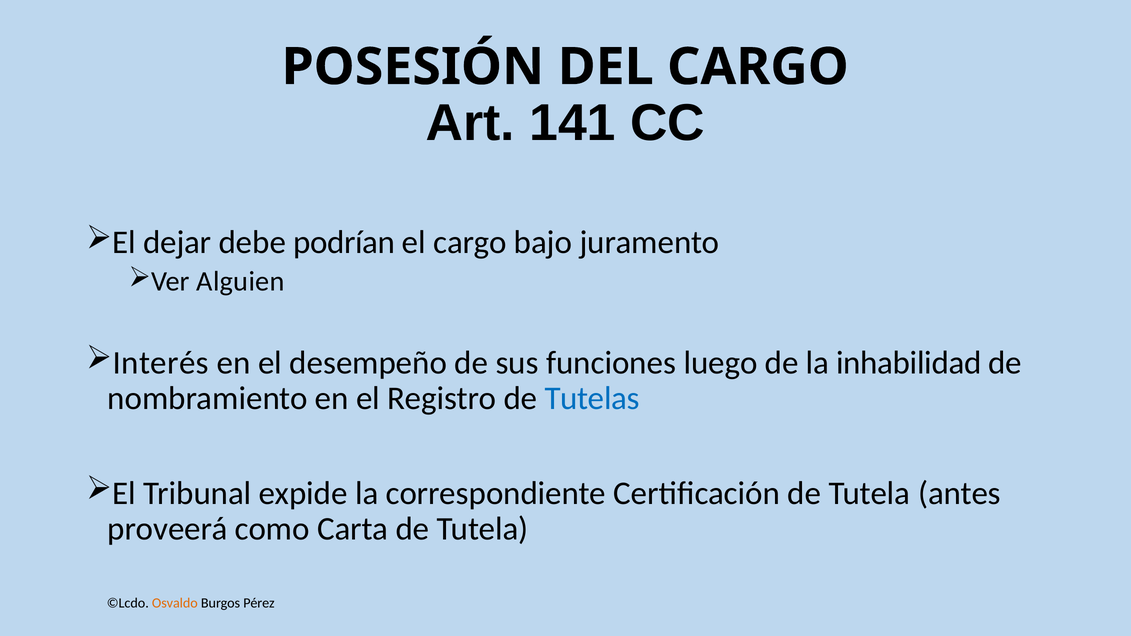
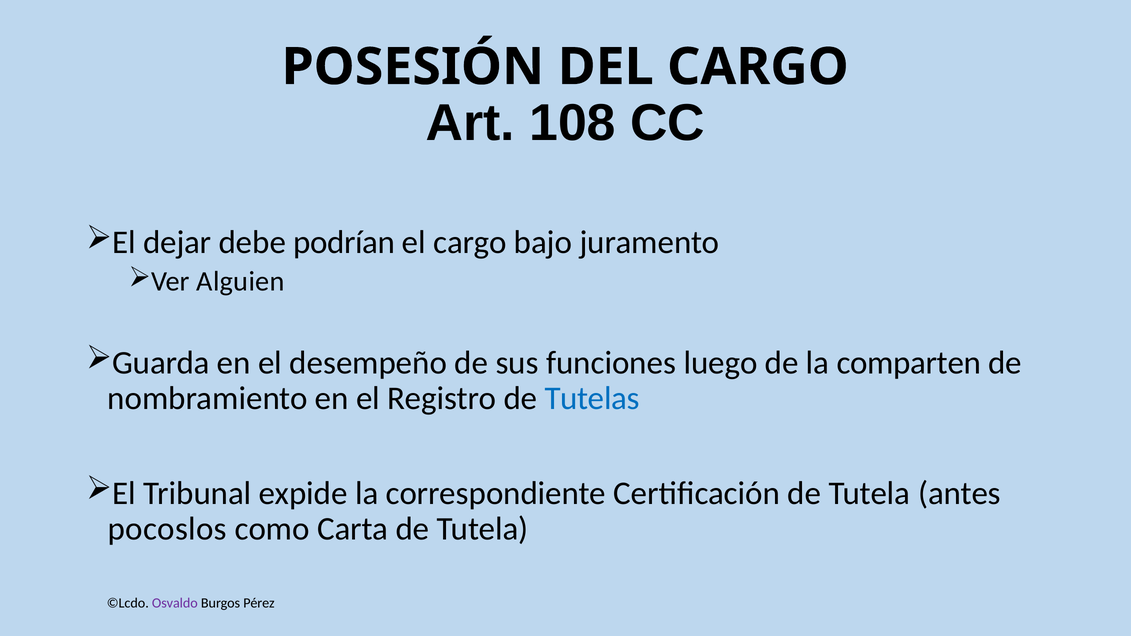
141: 141 -> 108 (572, 123)
Interés: Interés -> Guarda (161, 363)
inhabilidad: inhabilidad -> comparten (909, 363)
proveerá: proveerá -> pocoslos (167, 529)
Osvaldo colour: orange -> purple (175, 603)
